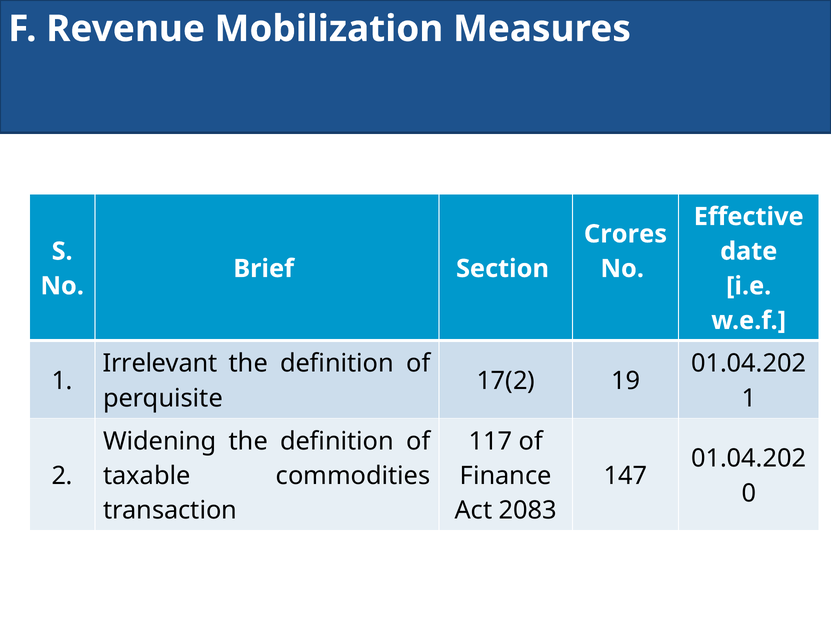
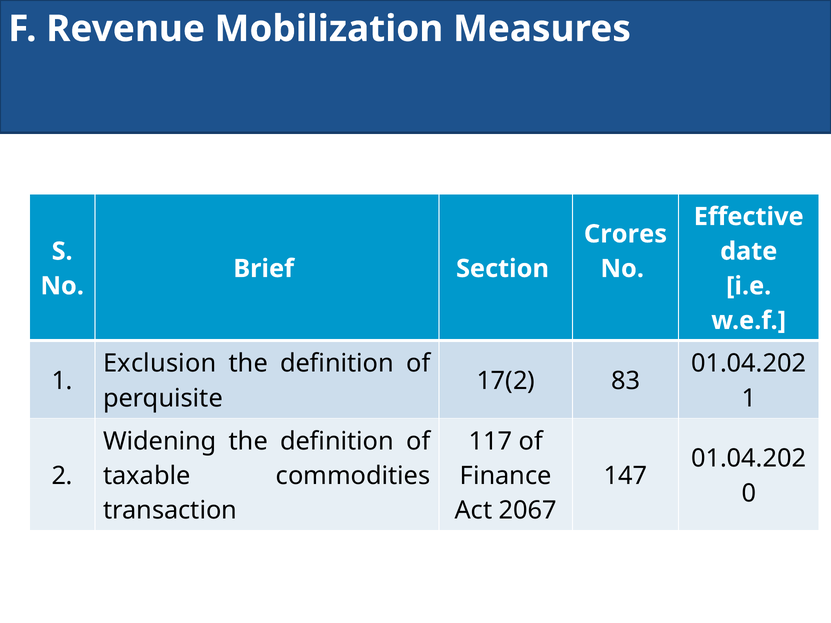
Irrelevant: Irrelevant -> Exclusion (160, 364)
19: 19 -> 83 (626, 381)
2083: 2083 -> 2067 (528, 511)
